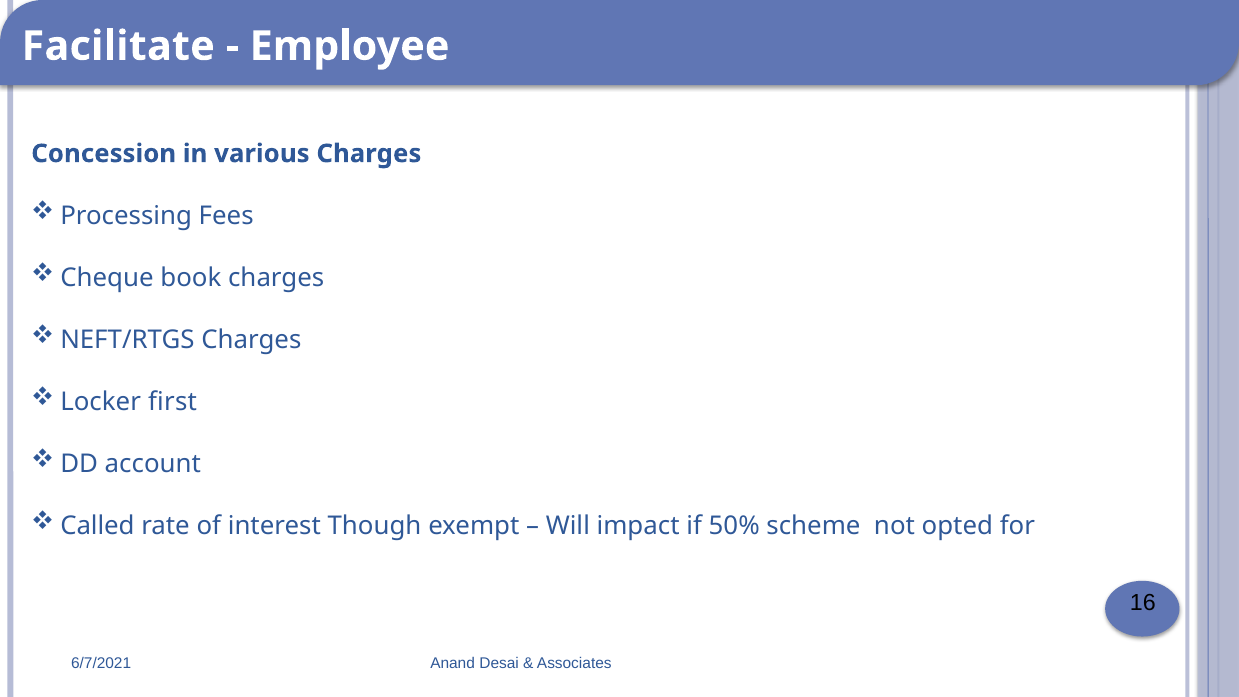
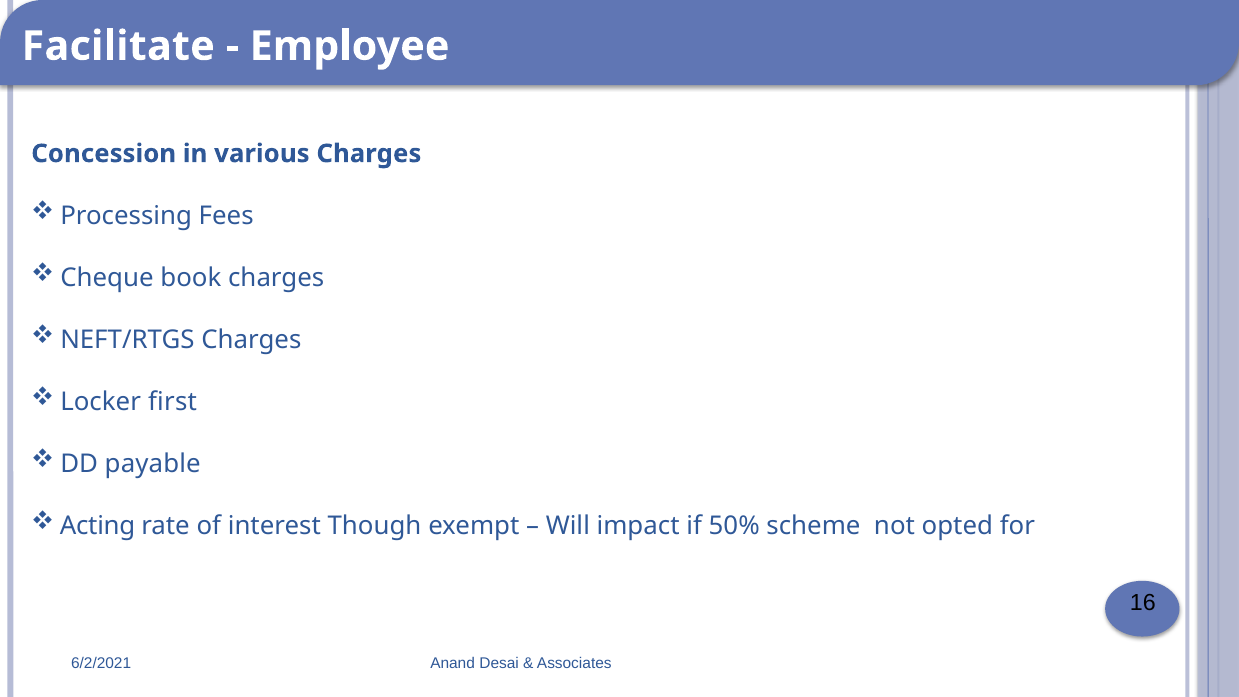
account: account -> payable (153, 463)
Called: Called -> Acting (98, 525)
6/7/2021: 6/7/2021 -> 6/2/2021 (101, 663)
